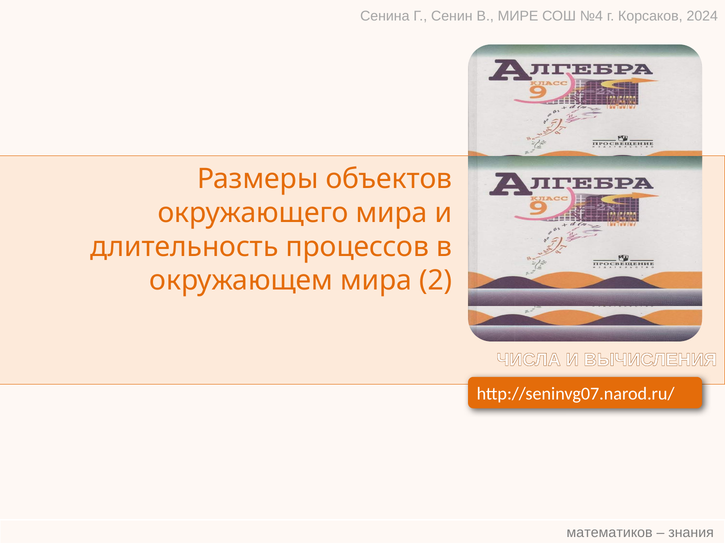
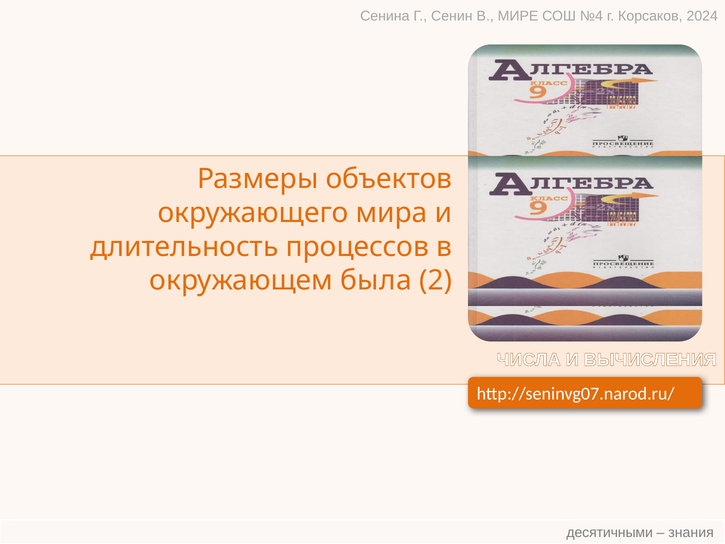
окружающем мира: мира -> была (376, 280)
математиков: математиков -> десятичными (610, 533)
